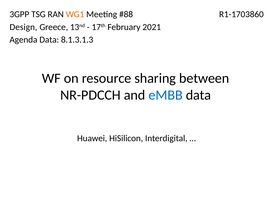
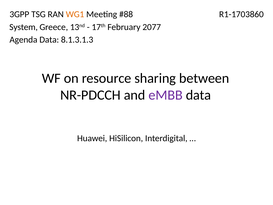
Design: Design -> System (24, 27)
2021: 2021 -> 2077 (152, 27)
eMBB colour: blue -> purple (166, 95)
